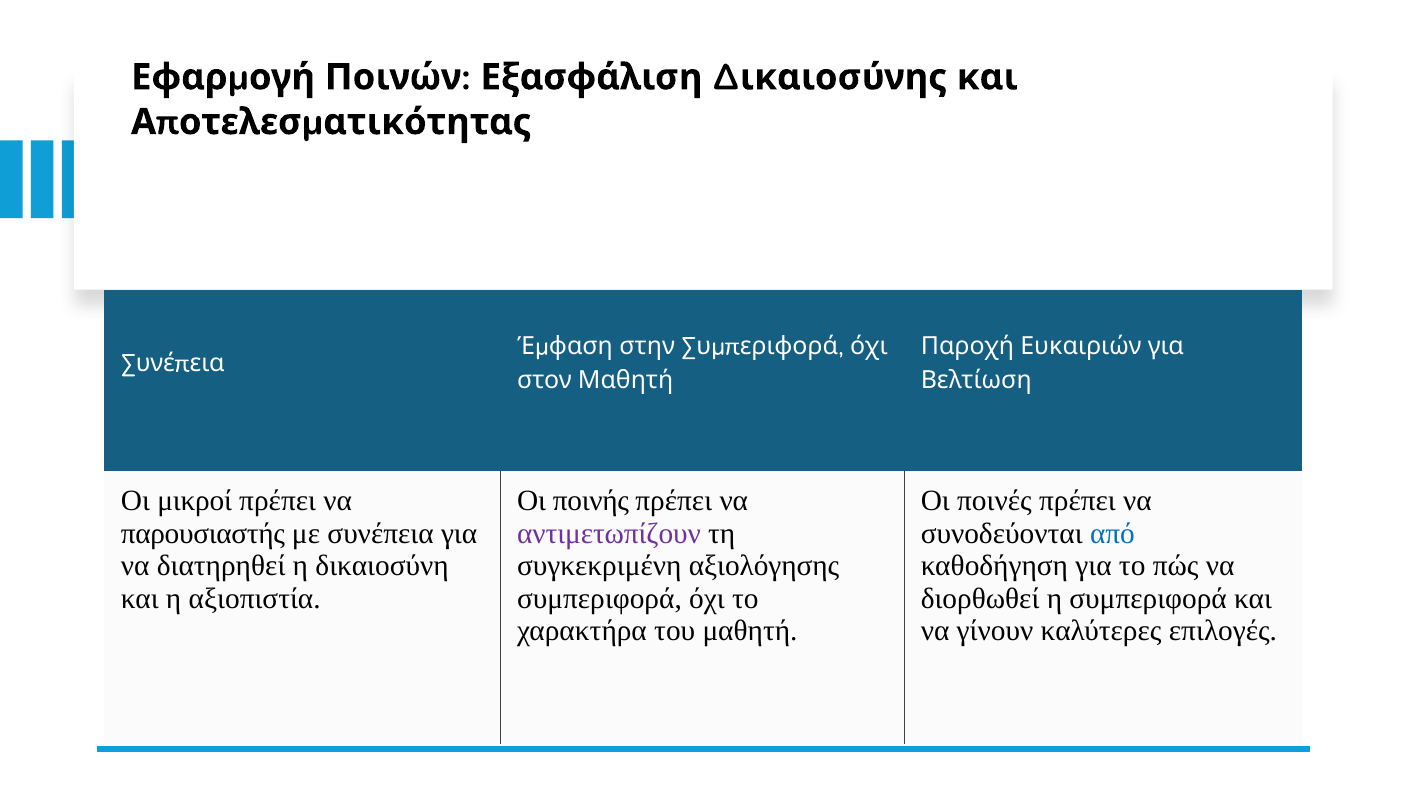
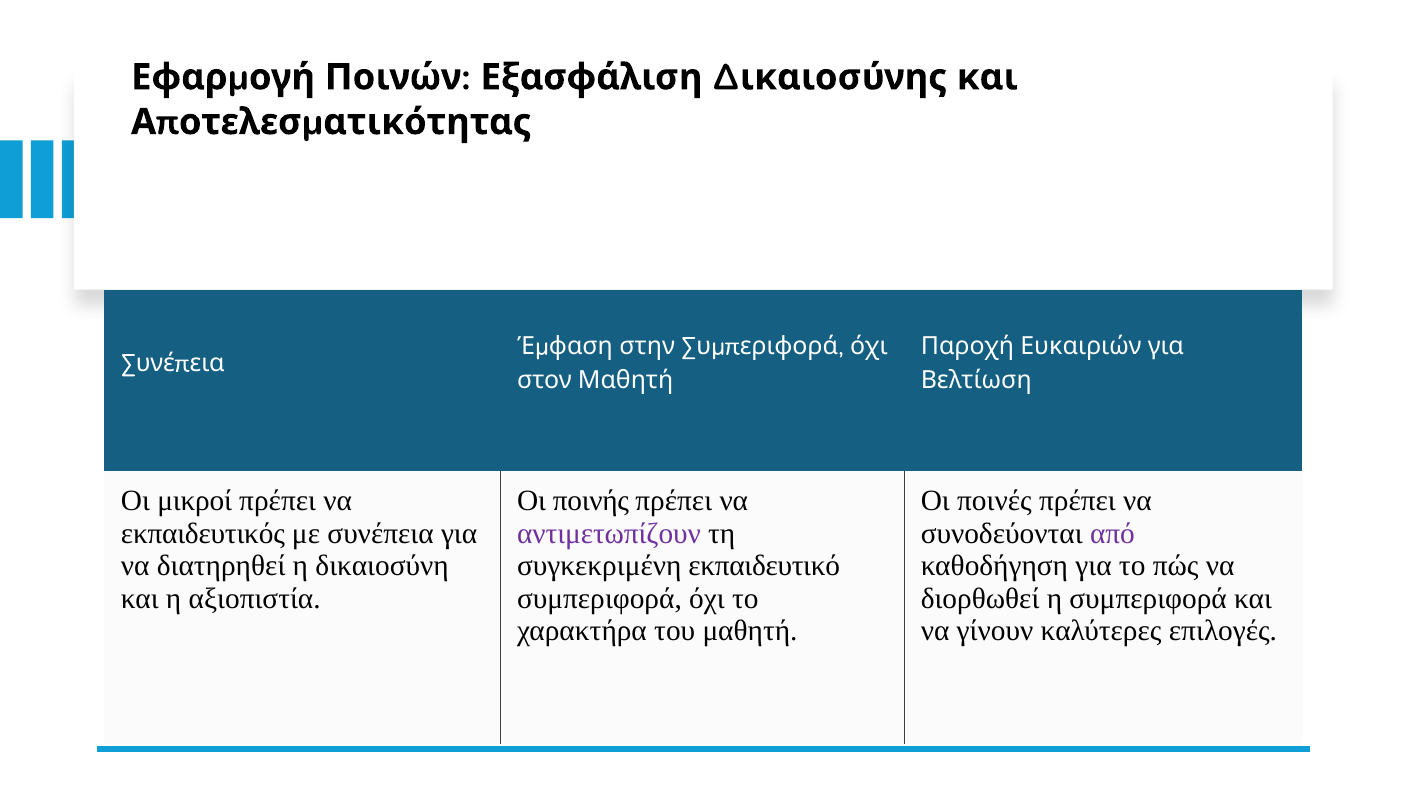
παρουσιαστής: παρουσιαστής -> εκπαιδευτικός (203, 533)
από colour: blue -> purple (1112, 533)
αξιολόγησης: αξιολόγησης -> εκπαιδευτικό (764, 565)
